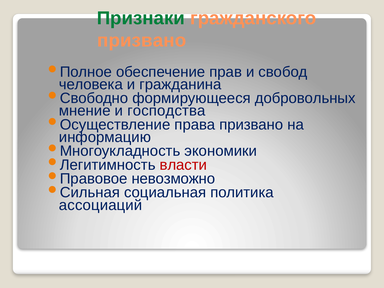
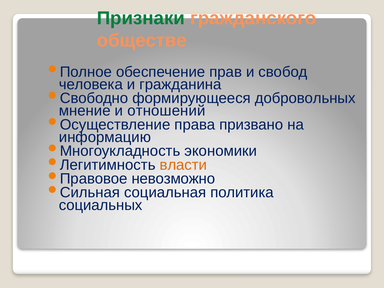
призвано: призвано -> обществе (142, 41)
господства: господства -> отношений (166, 111)
власти colour: red -> orange (183, 165)
ассоциаций: ассоциаций -> социальных (101, 205)
